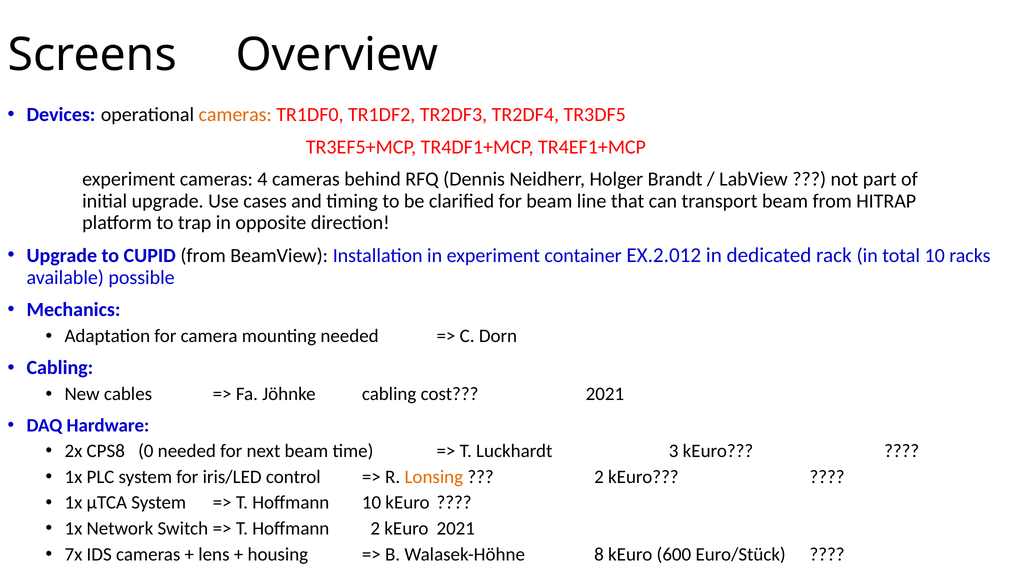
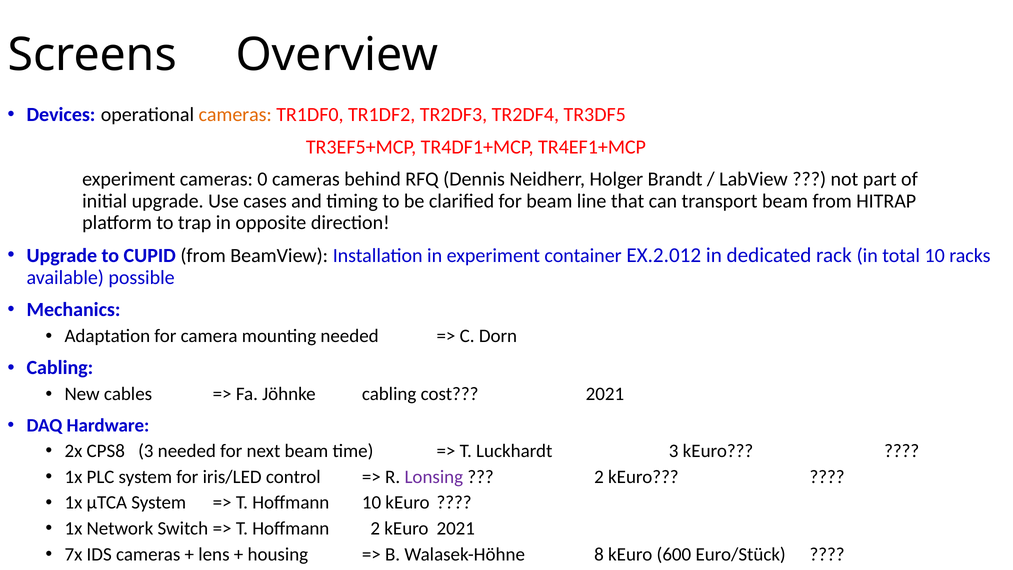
4: 4 -> 0 (262, 179)
CPS8 0: 0 -> 3 (146, 451)
Lonsing colour: orange -> purple (434, 477)
